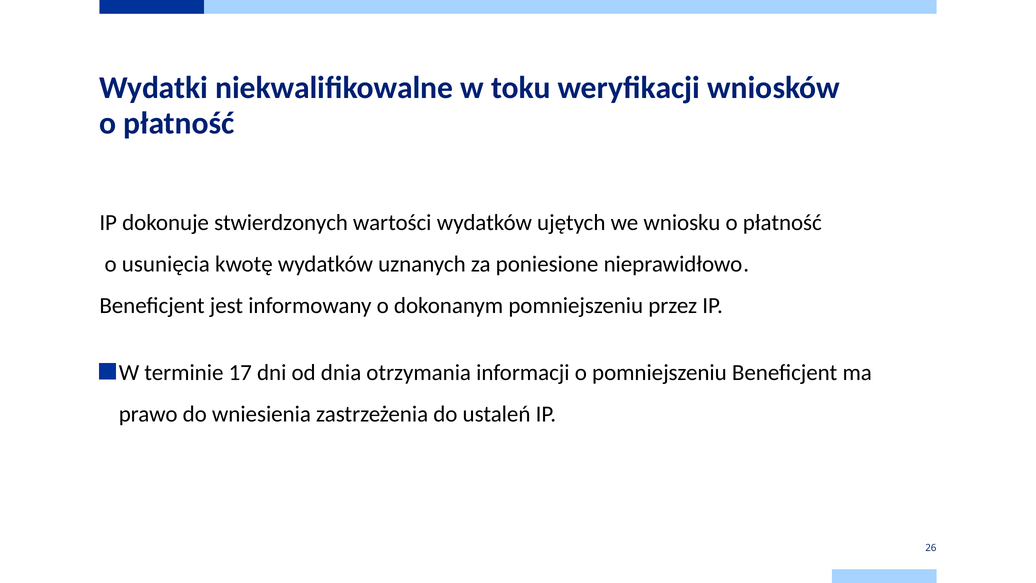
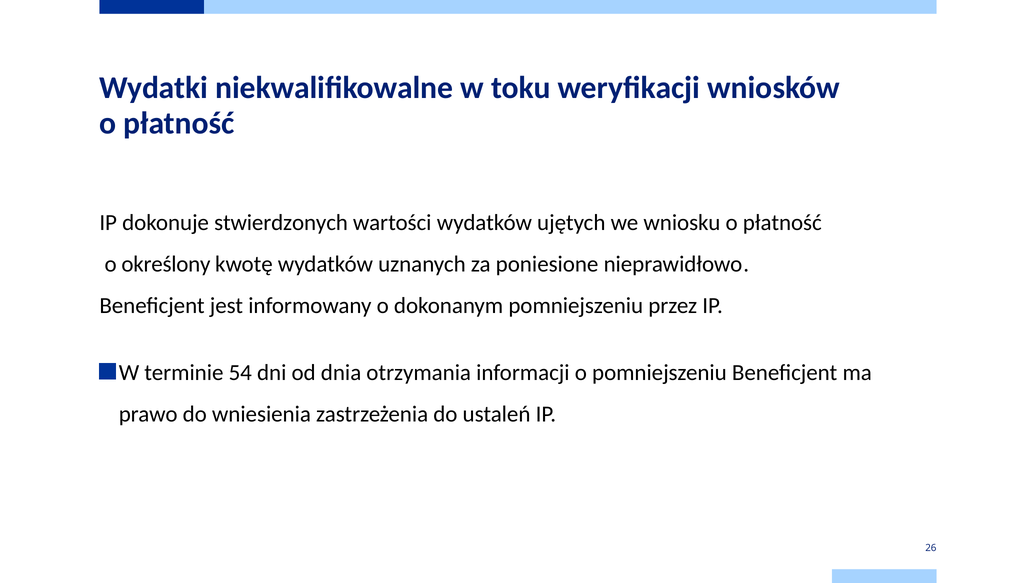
usunięcia: usunięcia -> określony (166, 264)
17: 17 -> 54 (240, 373)
